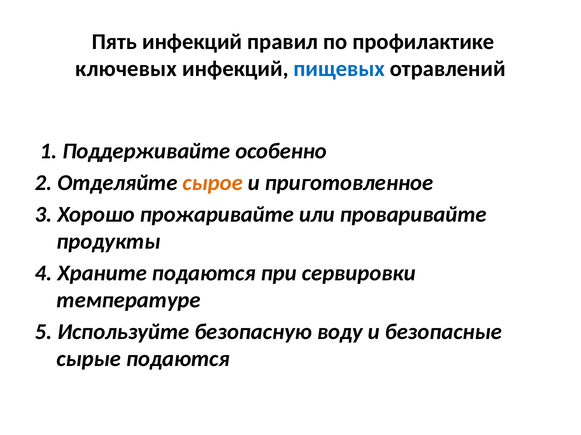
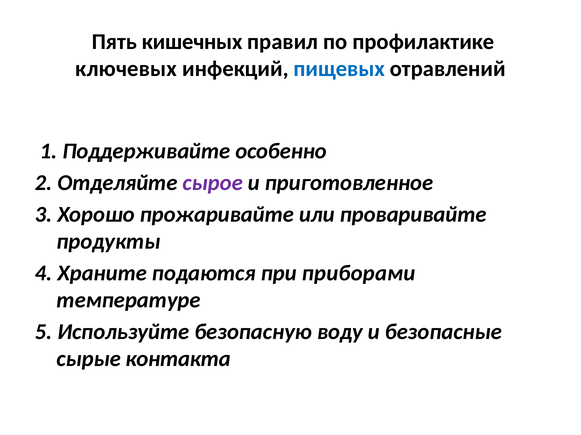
Пять инфекций: инфекций -> кишечных (192, 42)
сырое colour: orange -> purple (213, 183)
сервировки: сервировки -> приборами (359, 273)
сырые подаются: подаются -> контакта (178, 359)
